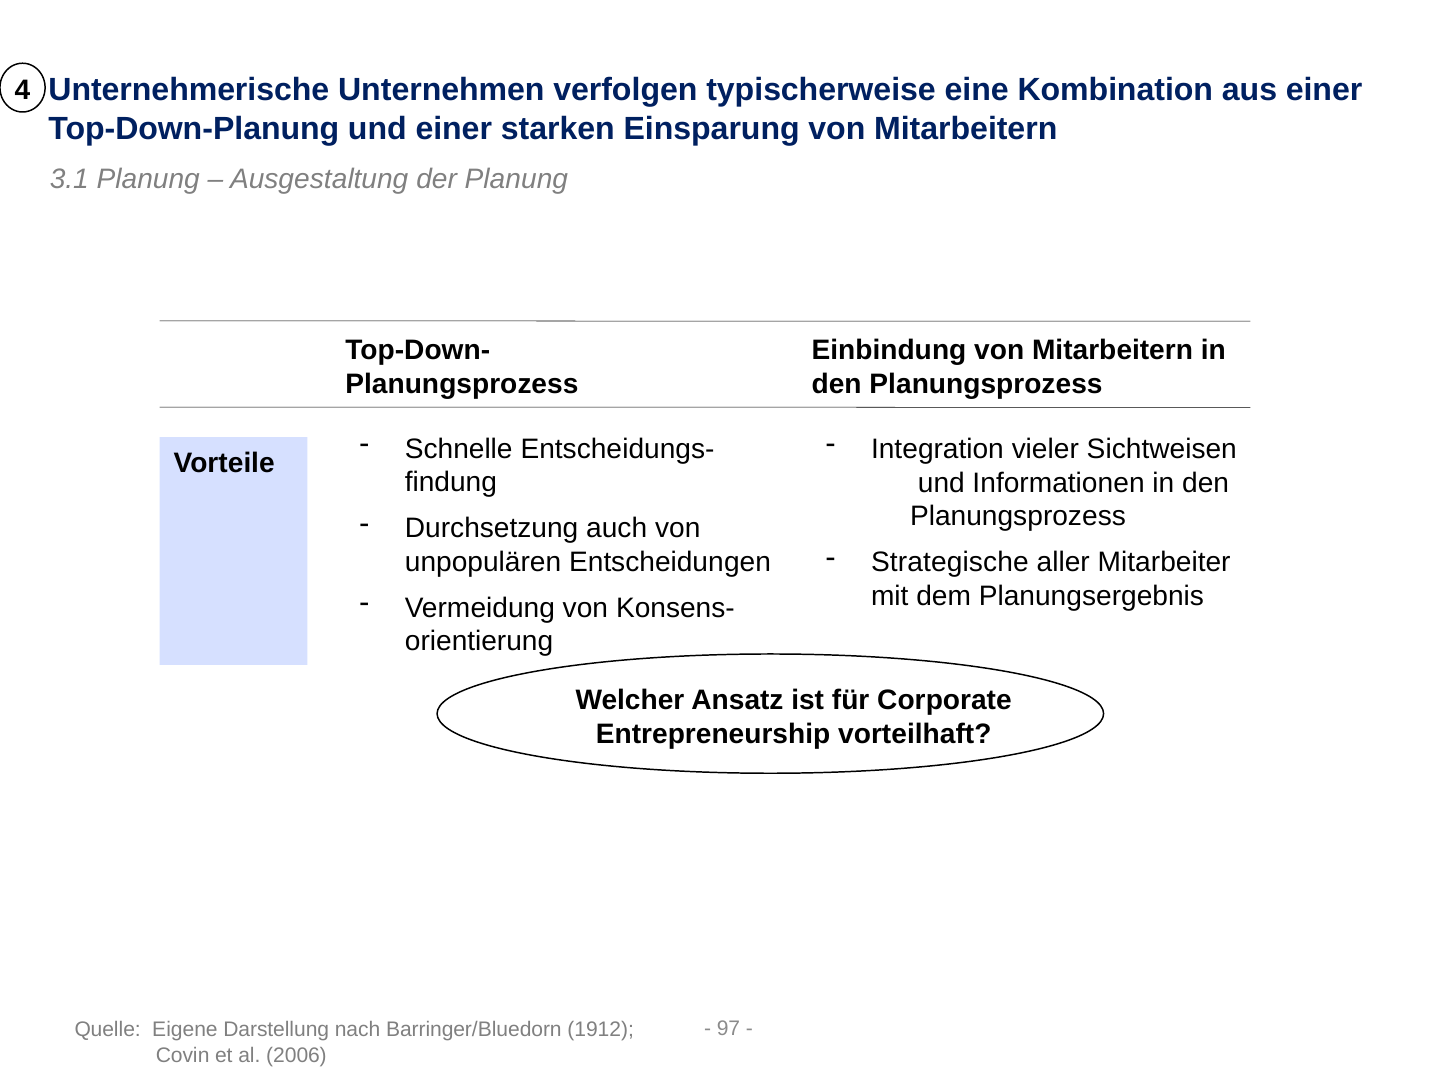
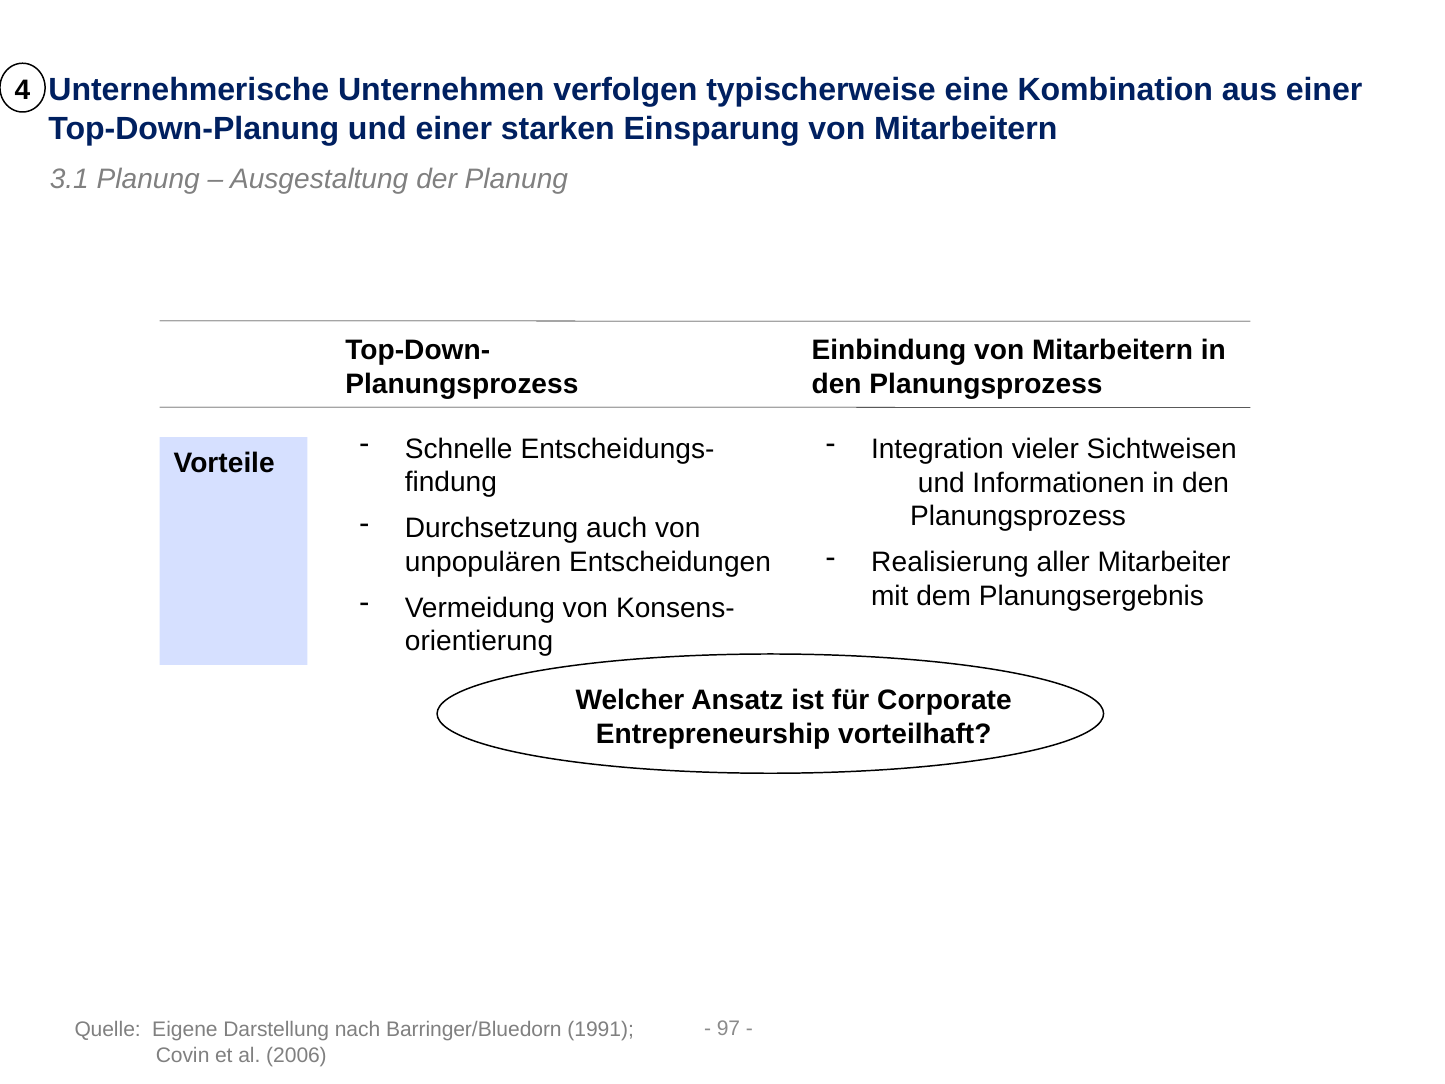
Strategische: Strategische -> Realisierung (950, 562)
1912: 1912 -> 1991 (601, 1030)
